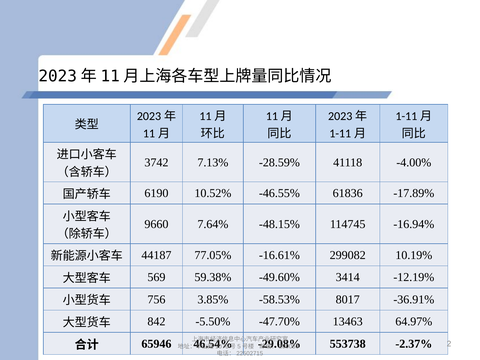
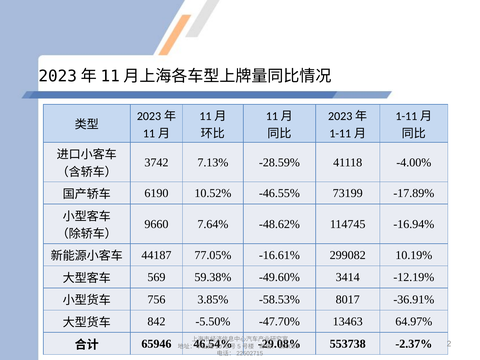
61836: 61836 -> 73199 (348, 193)
-48.15%: -48.15% -> -48.62% (279, 224)
